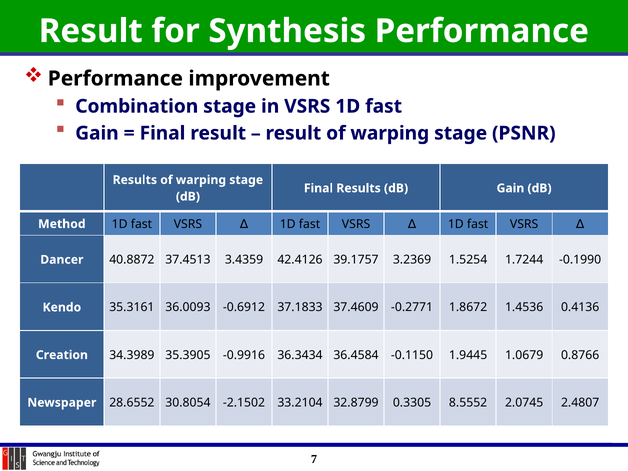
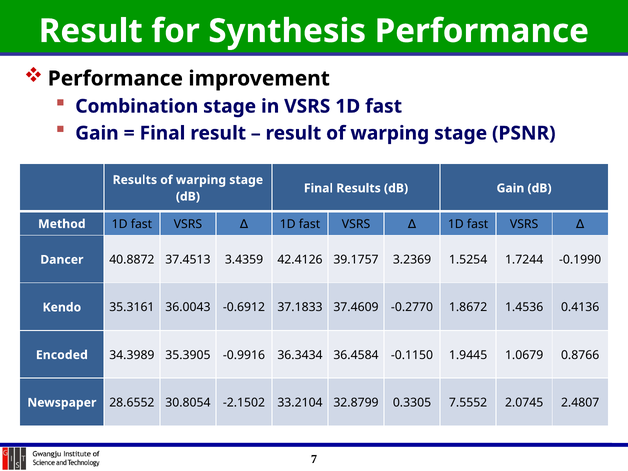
36.0093: 36.0093 -> 36.0043 (188, 307)
-0.2771: -0.2771 -> -0.2770 (412, 307)
Creation: Creation -> Encoded (62, 355)
8.5552: 8.5552 -> 7.5552 (468, 403)
